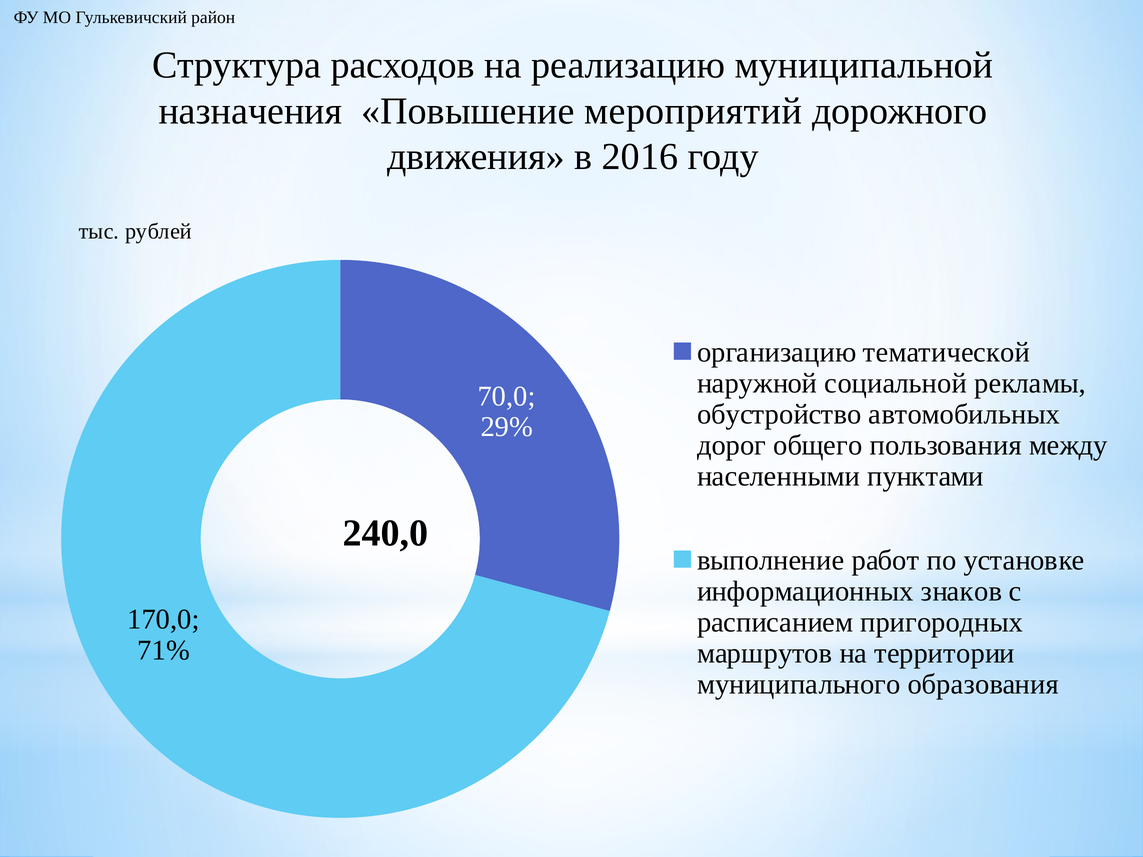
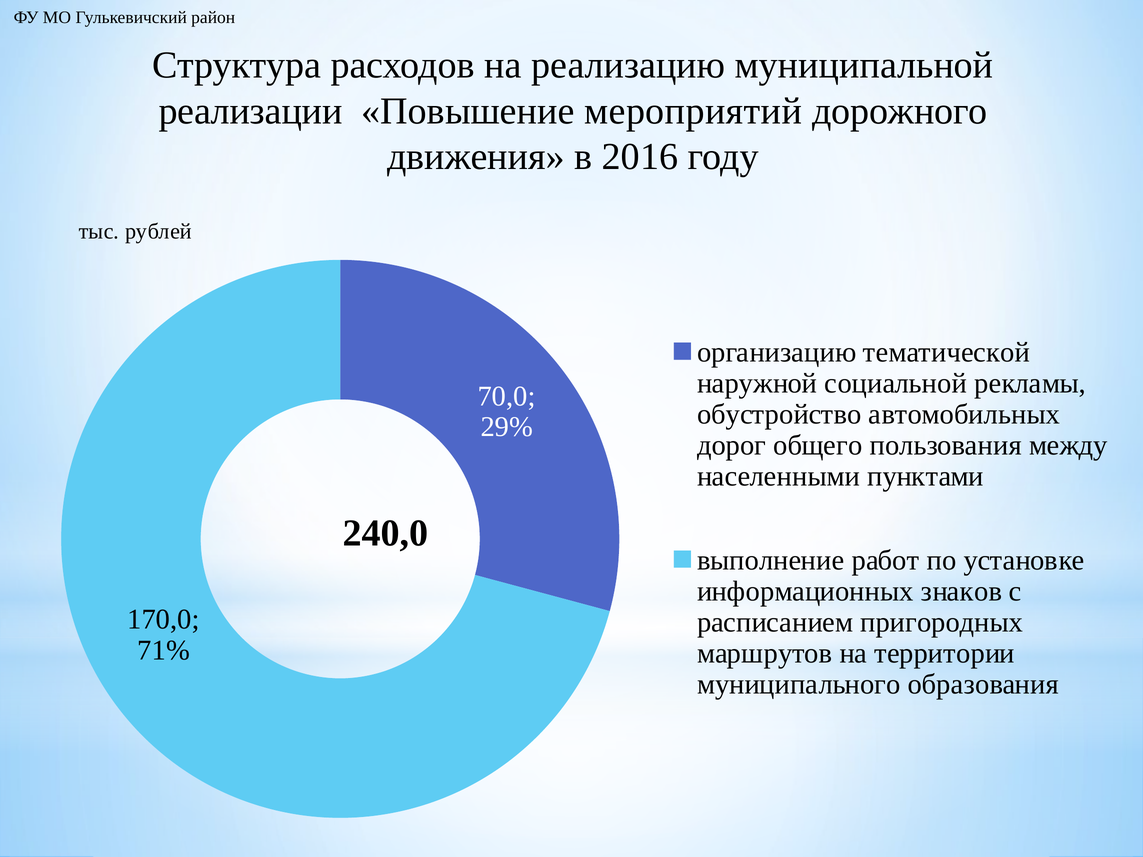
назначения: назначения -> реализации (250, 111)
